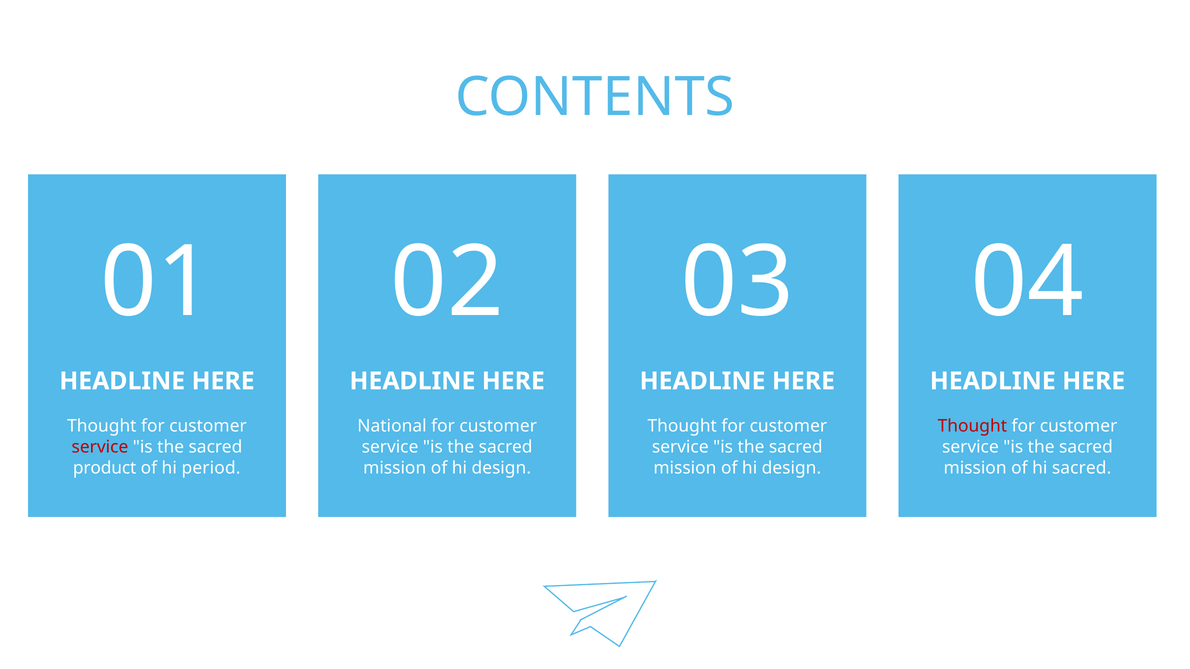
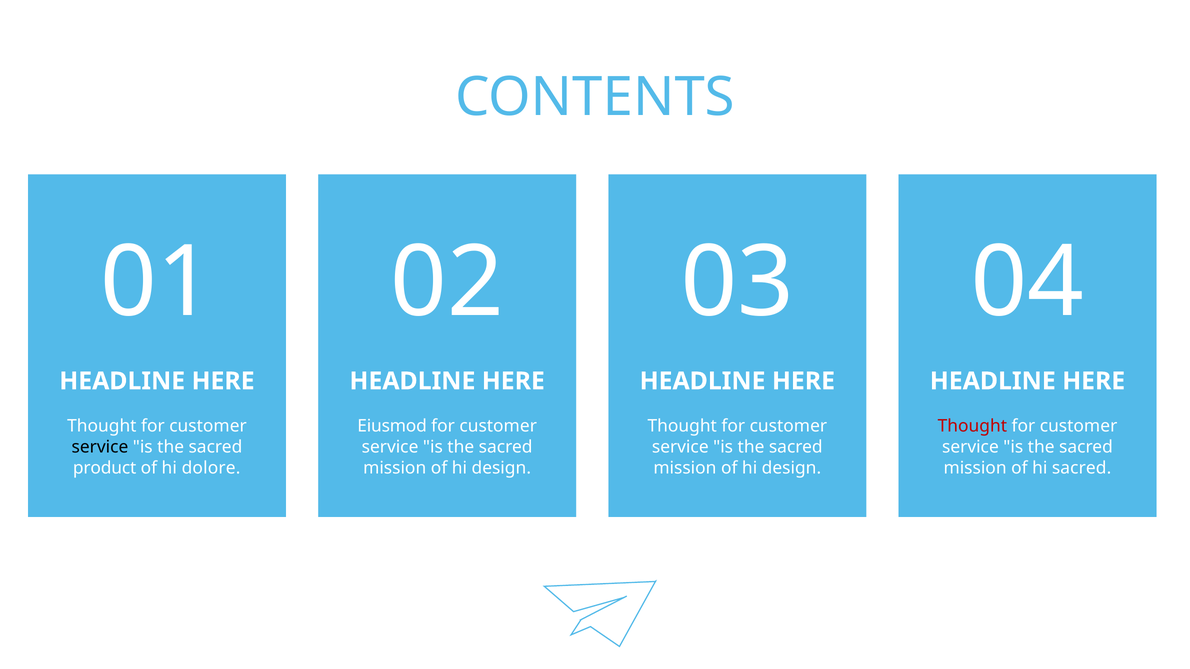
National: National -> Eiusmod (392, 426)
service colour: red -> black (100, 447)
period: period -> dolore (211, 468)
